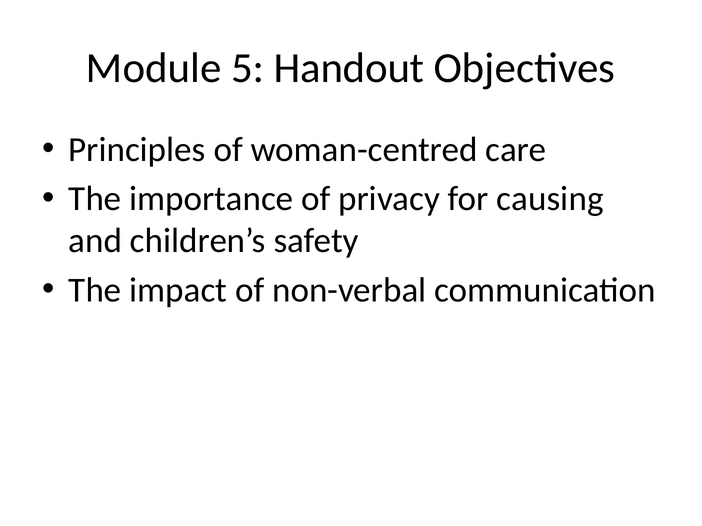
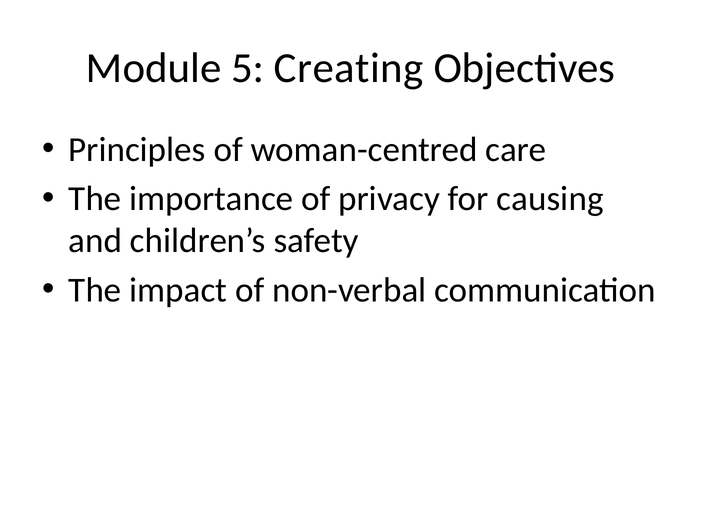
Handout: Handout -> Creating (349, 68)
